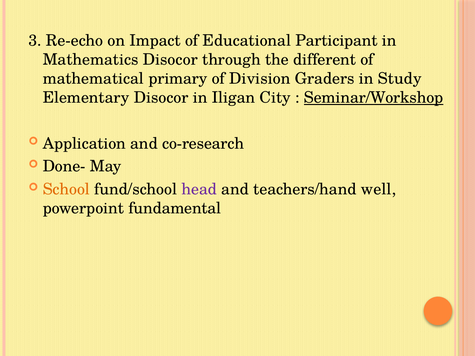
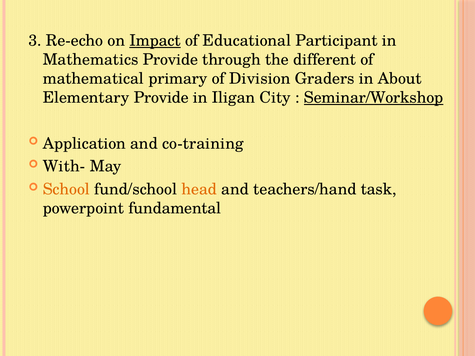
Impact underline: none -> present (155, 41)
Mathematics Disocor: Disocor -> Provide (170, 60)
Study: Study -> About (400, 79)
Elementary Disocor: Disocor -> Provide (161, 98)
co-research: co-research -> co-training (203, 144)
Done-: Done- -> With- (64, 167)
head colour: purple -> orange (199, 190)
well: well -> task (379, 190)
